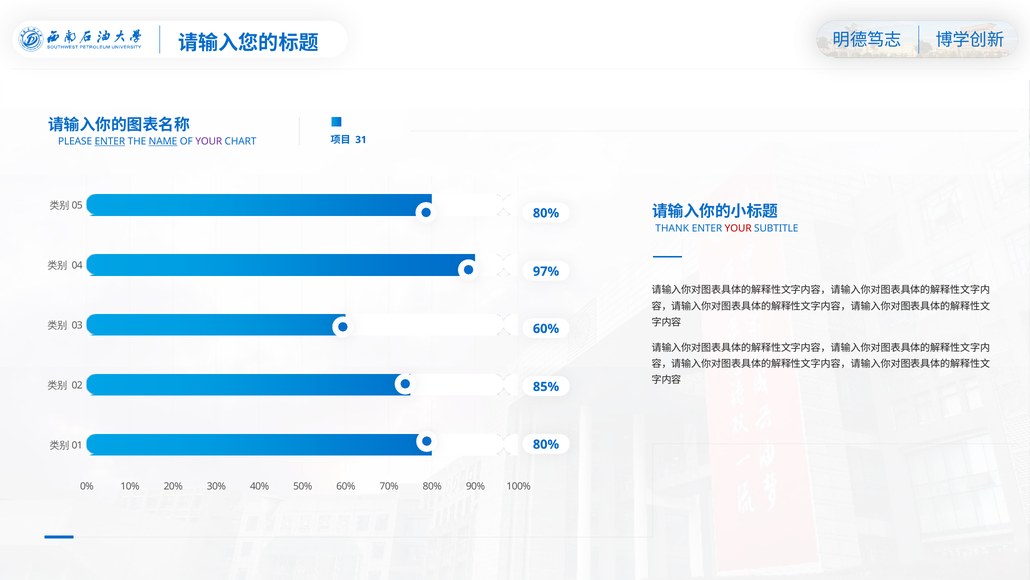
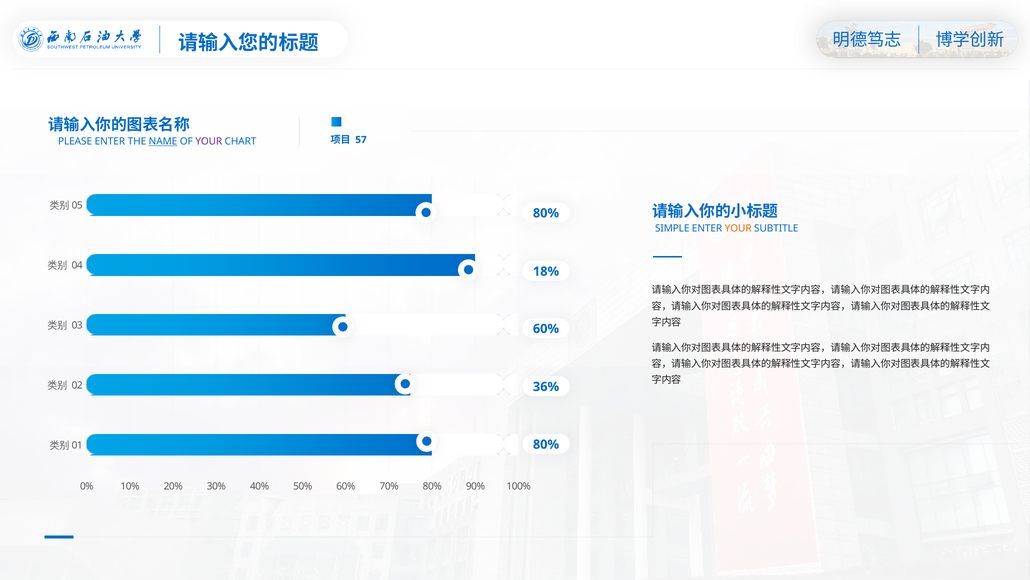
31: 31 -> 57 (361, 140)
ENTER underline: present -> none (110, 141)
THANK: THANK -> SIMPLE (672, 228)
YOUR colour: red -> orange (738, 228)
97%: 97% -> 18% (546, 271)
85%: 85% -> 36% (546, 386)
